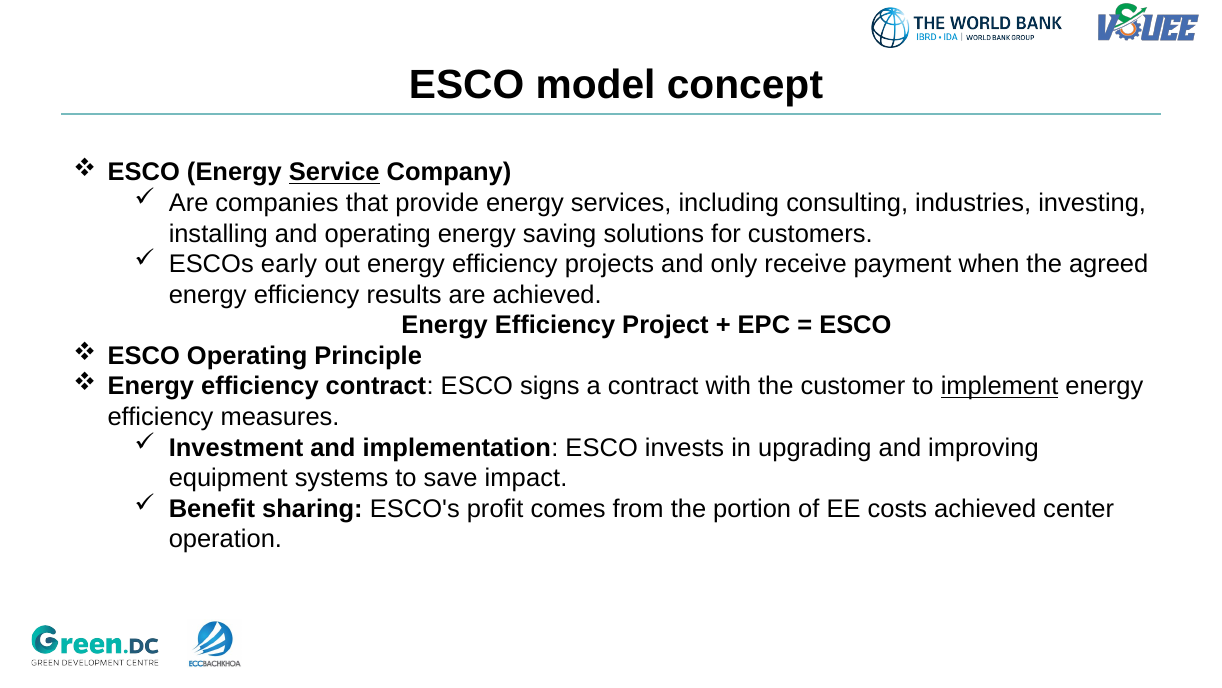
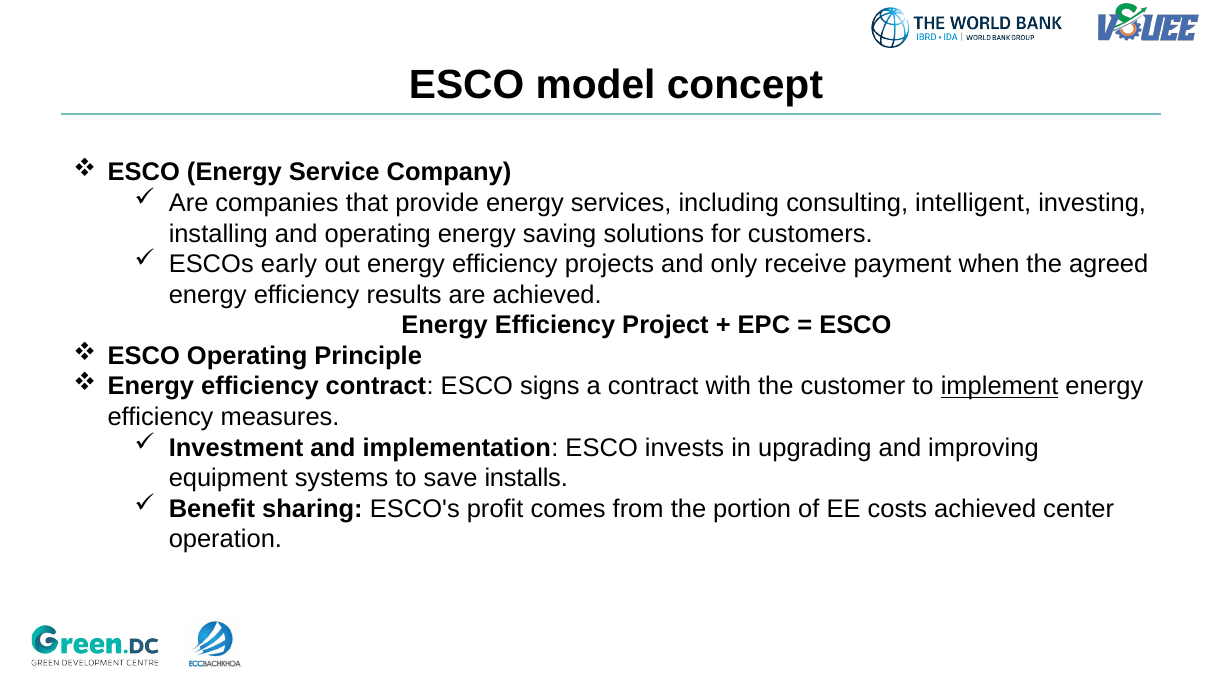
Service underline: present -> none (334, 172)
industries: industries -> intelligent (973, 203)
impact: impact -> installs (526, 478)
